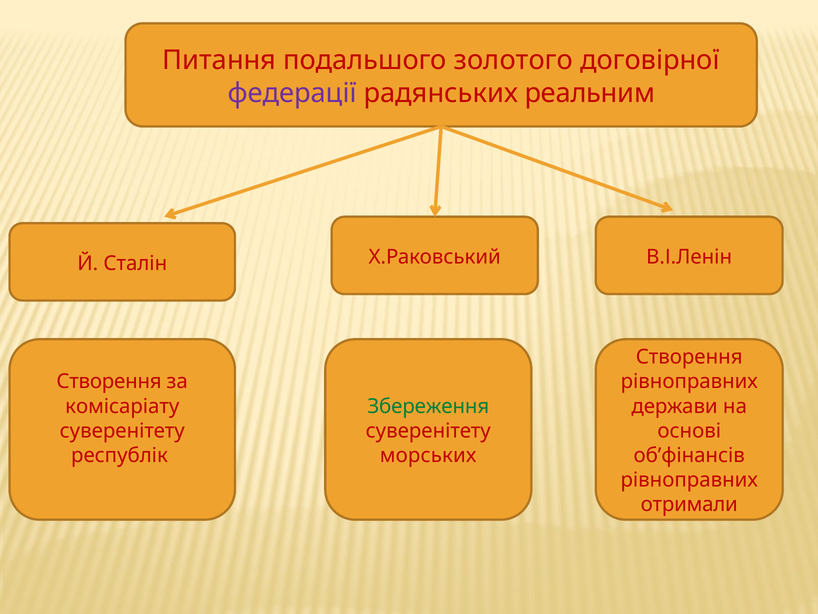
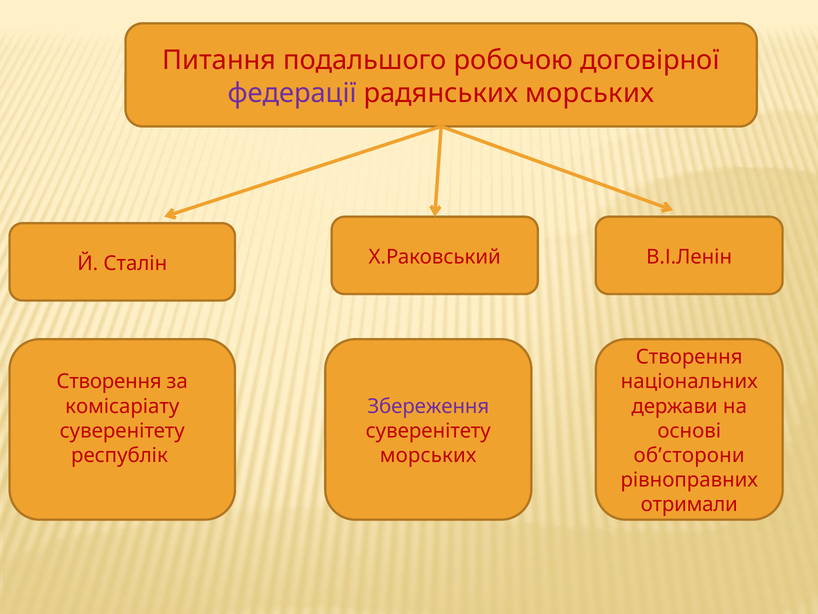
золотого: золотого -> робочою (513, 60)
радянських реальним: реальним -> морських (590, 93)
рівноправних: рівноправних -> національних (689, 381)
Збереження colour: green -> purple (428, 406)
об’фінансів: об’фінансів -> об’сторони (689, 455)
